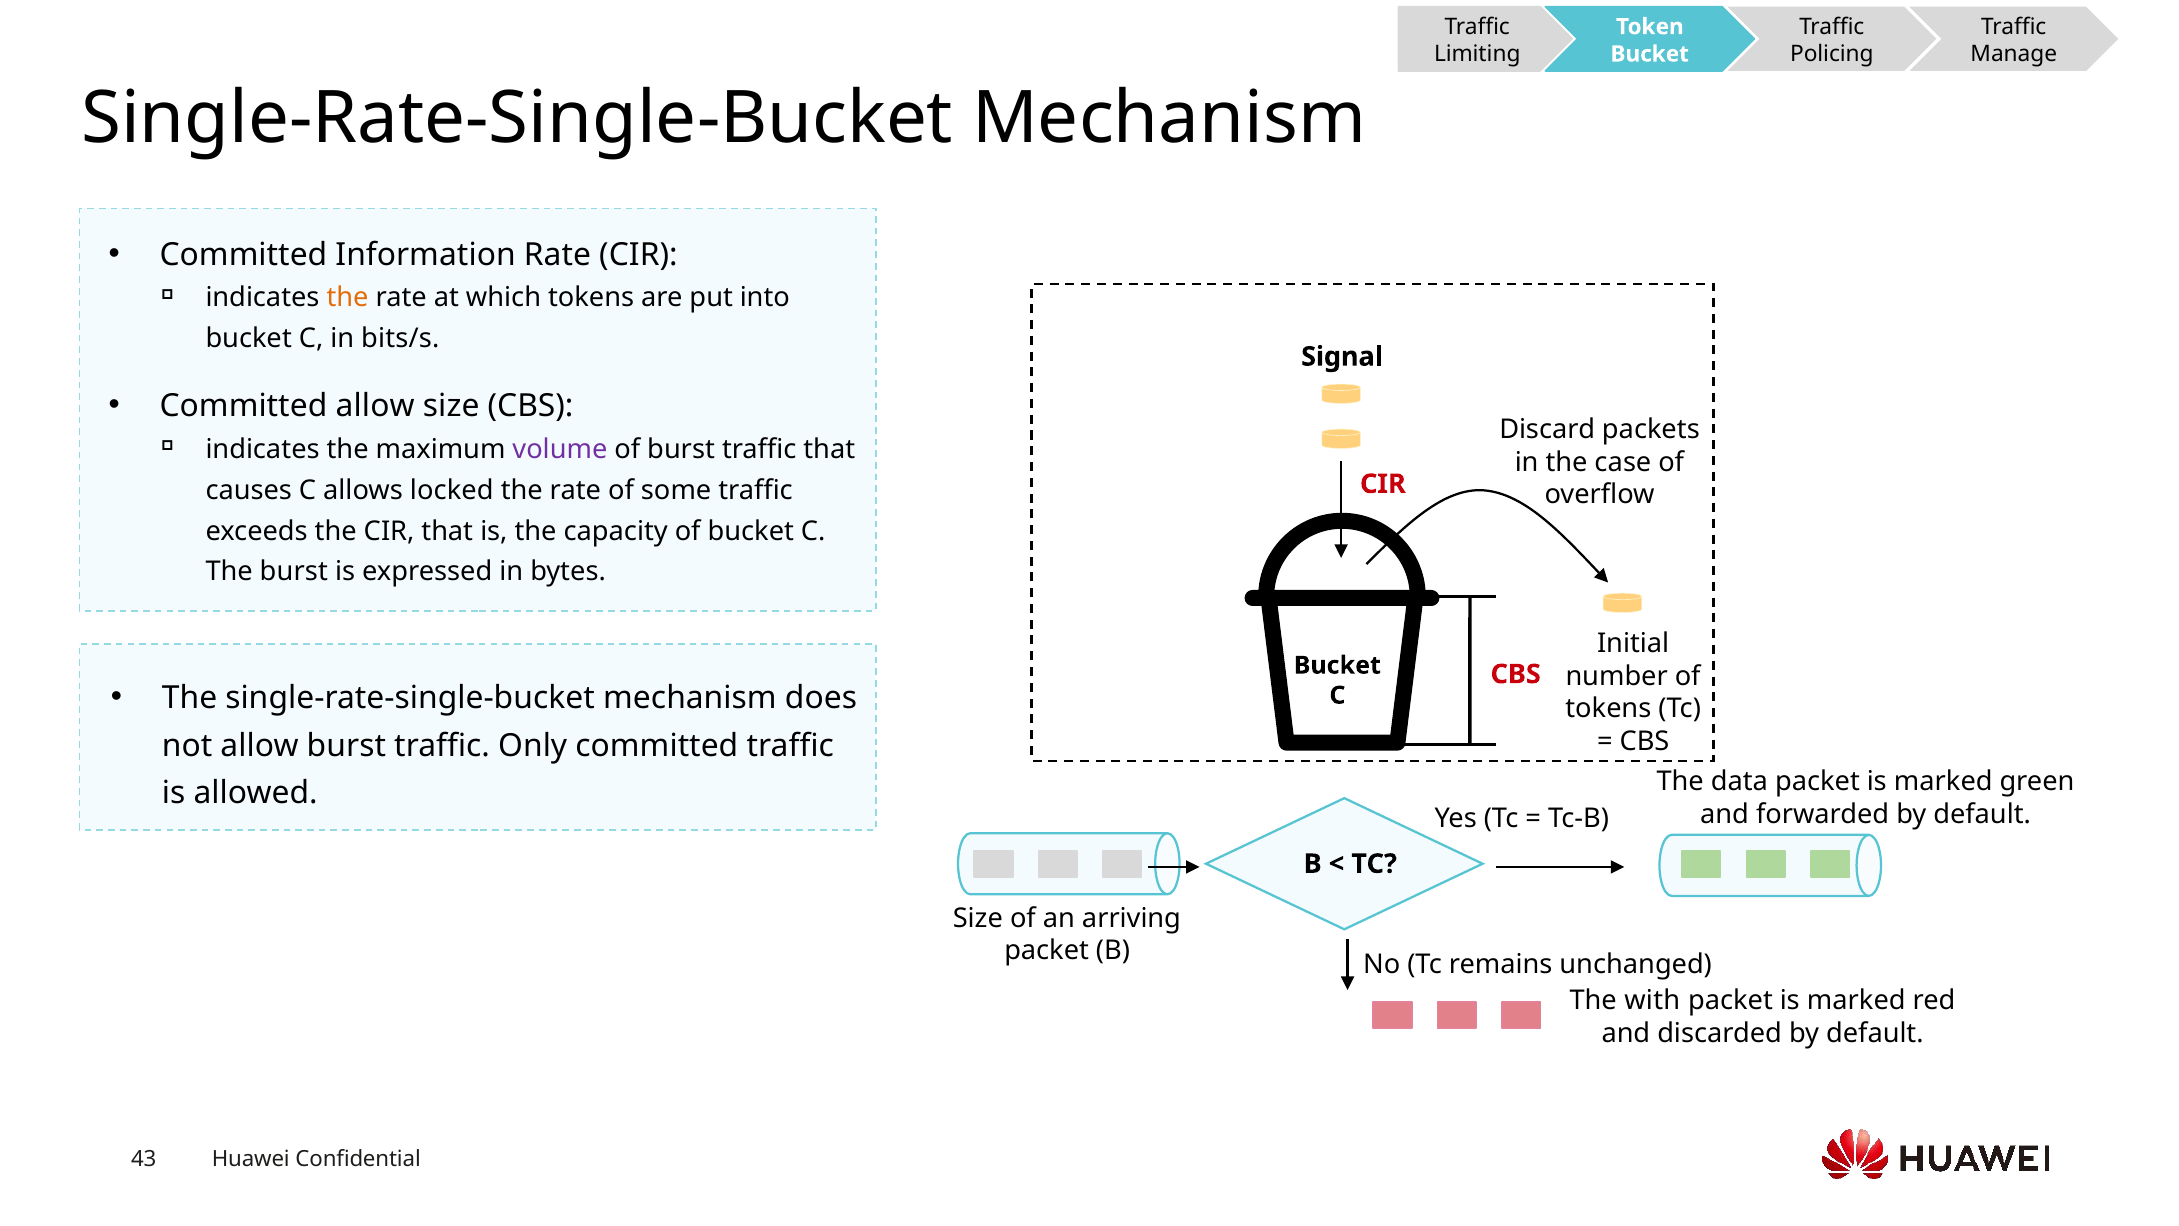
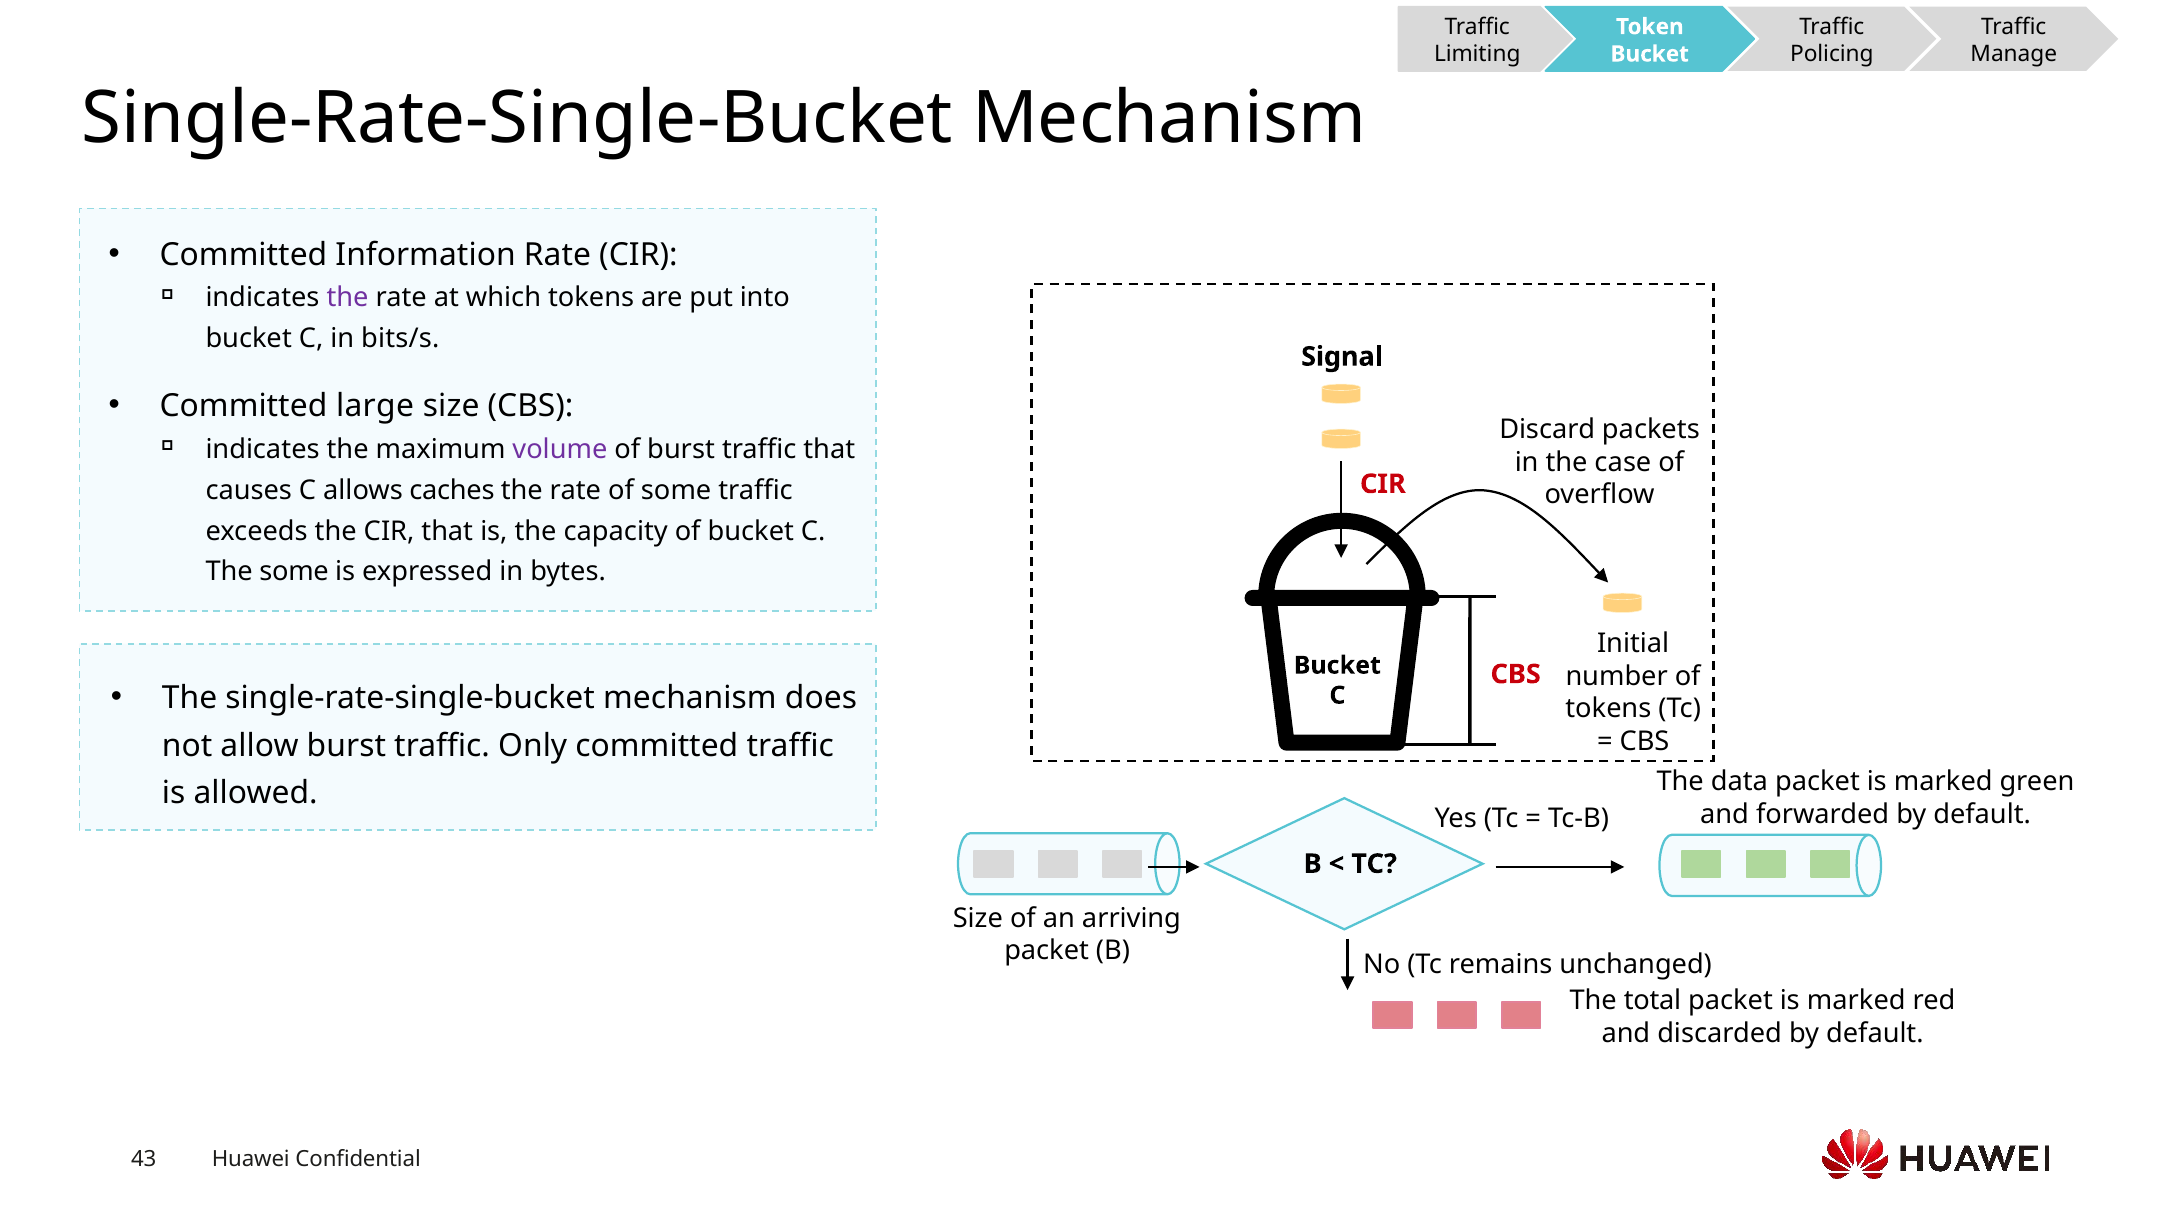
the colour: orange -> purple (348, 298)
Committed allow: allow -> large (375, 406)
locked: locked -> caches (452, 490)
The burst: burst -> some (294, 572)
with: with -> total (1653, 1000)
